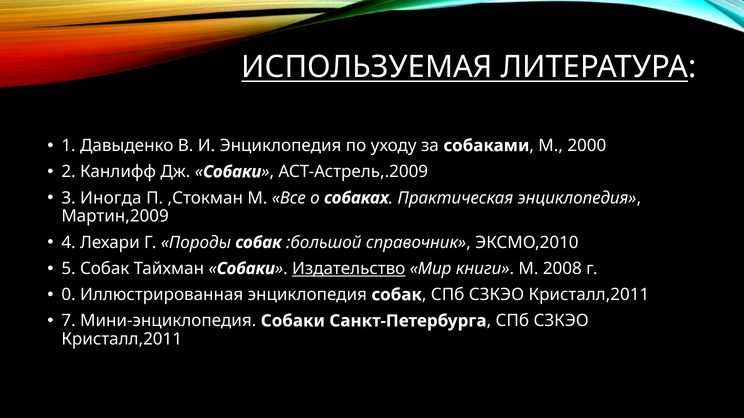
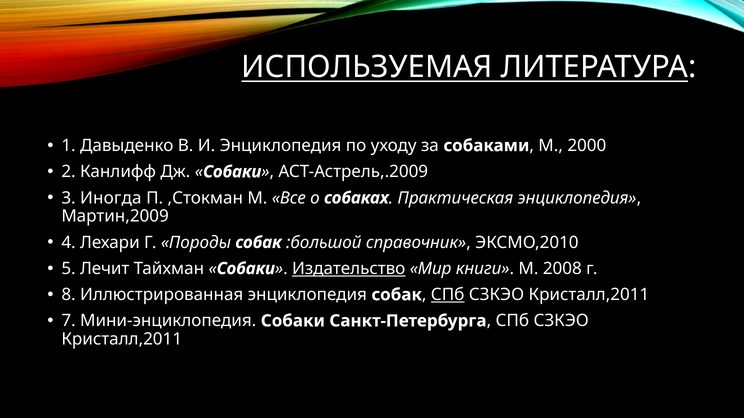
5 Собак: Собак -> Лечит (105, 269)
0: 0 -> 8 (69, 295)
СПб underline: none -> present (448, 295)
